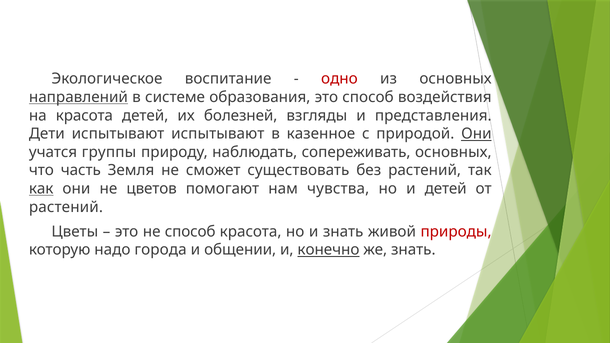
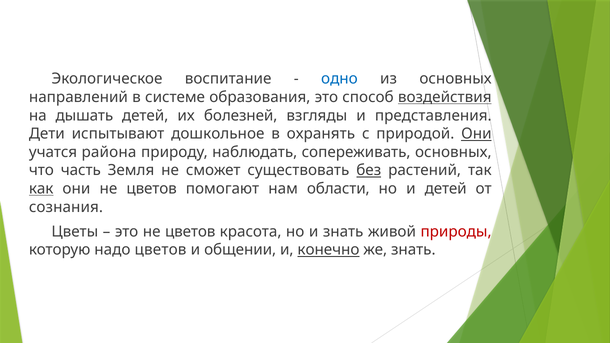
одно colour: red -> blue (339, 79)
направлений underline: present -> none (78, 97)
воздействия underline: none -> present (445, 97)
на красота: красота -> дышать (84, 116)
испытывают испытывают: испытывают -> дошкольное (218, 134)
казенное: казенное -> охранять (321, 134)
группы: группы -> района (109, 152)
без underline: none -> present (369, 170)
чувства: чувства -> области (338, 189)
растений: растений -> сознания (66, 207)
это не способ: способ -> цветов (190, 232)
надо города: города -> цветов (161, 250)
